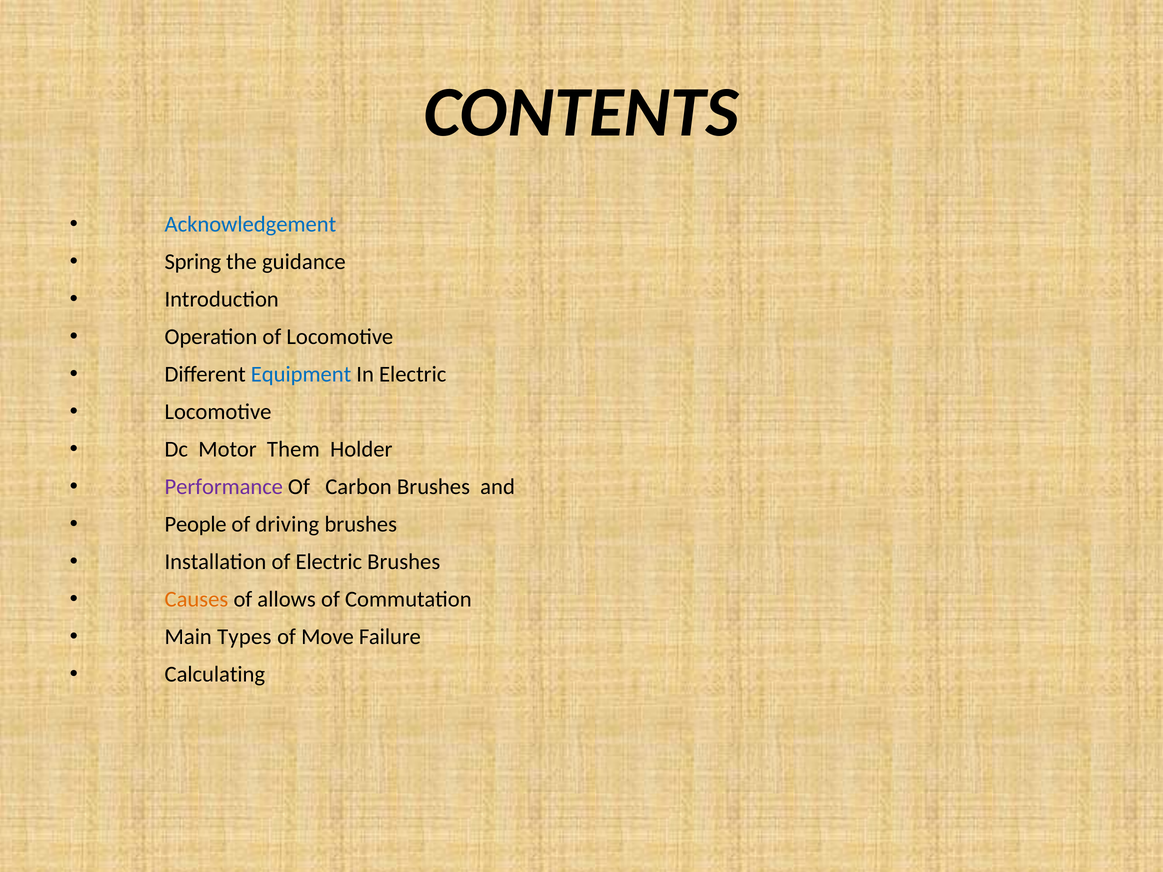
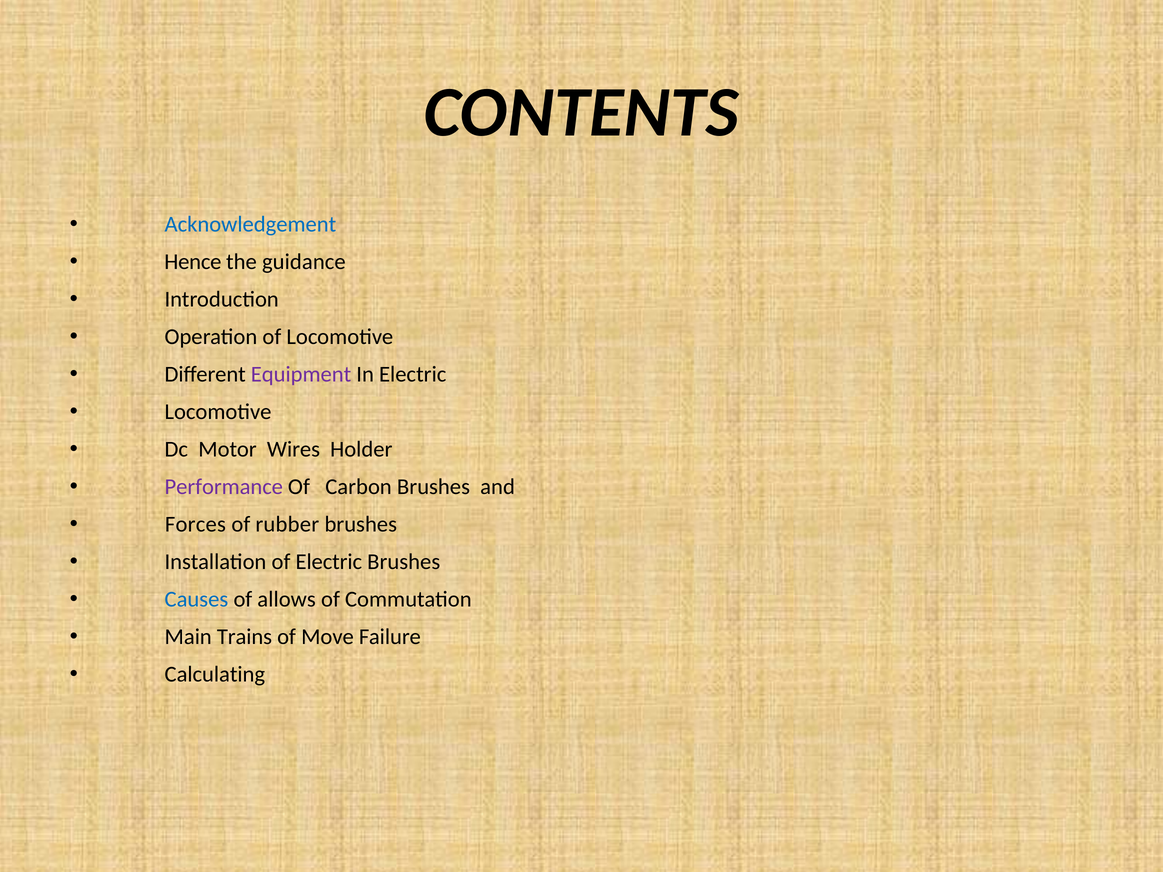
Spring: Spring -> Hence (193, 262)
Equipment colour: blue -> purple (301, 374)
Them: Them -> Wires (293, 449)
People: People -> Forces (195, 524)
driving: driving -> rubber (287, 524)
Causes colour: orange -> blue (196, 599)
Types: Types -> Trains (244, 637)
